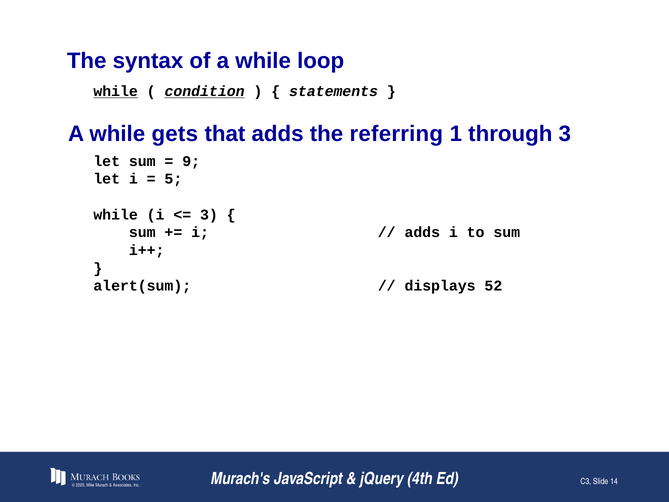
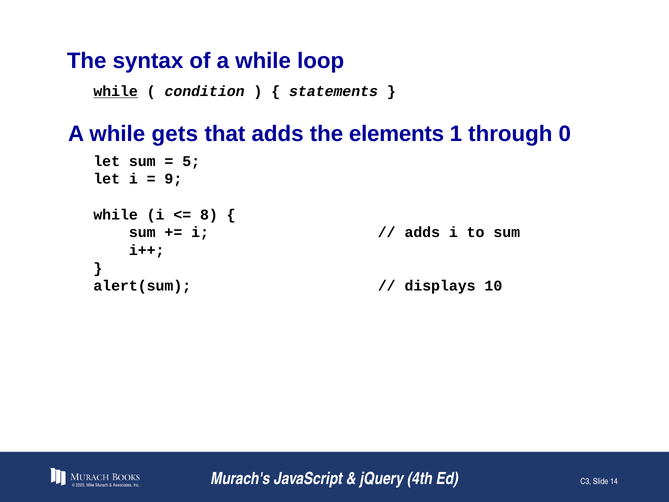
condition underline: present -> none (205, 91)
referring: referring -> elements (397, 134)
through 3: 3 -> 0 (565, 134)
9: 9 -> 5 (191, 161)
5: 5 -> 9 (173, 179)
3: 3 -> 8 (209, 215)
52: 52 -> 10 (493, 286)
